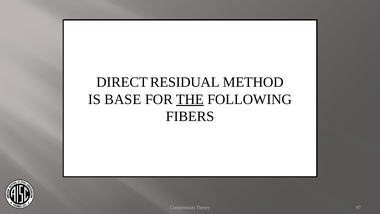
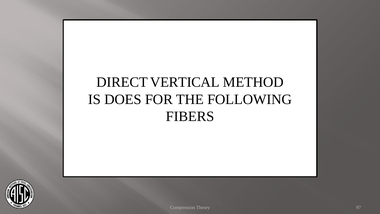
RESIDUAL: RESIDUAL -> VERTICAL (185, 82)
BASE: BASE -> DOES (123, 99)
THE underline: present -> none (190, 99)
